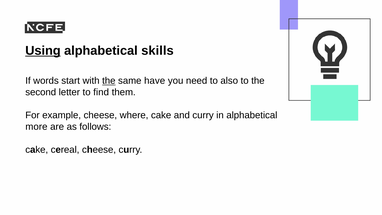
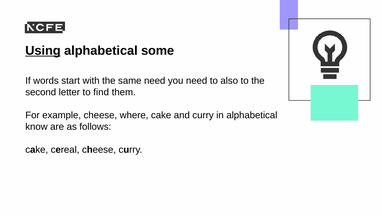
skills: skills -> some (158, 51)
the underline: present -> none (109, 81)
same have: have -> need (155, 81)
more: more -> know (36, 127)
